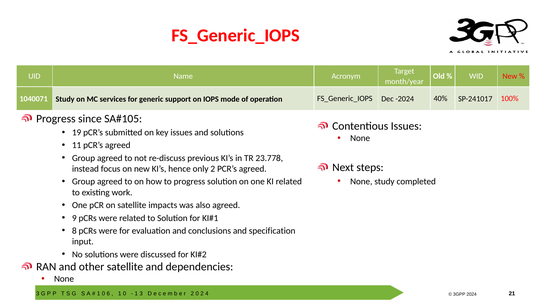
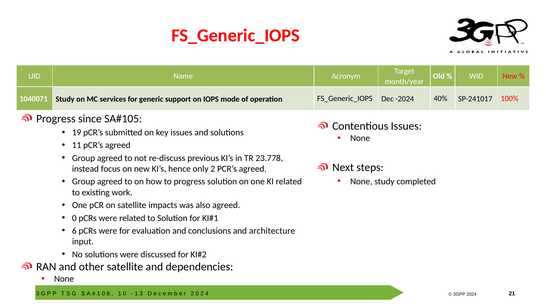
9: 9 -> 0 (74, 218)
8: 8 -> 6 (74, 231)
specification: specification -> architecture (272, 231)
